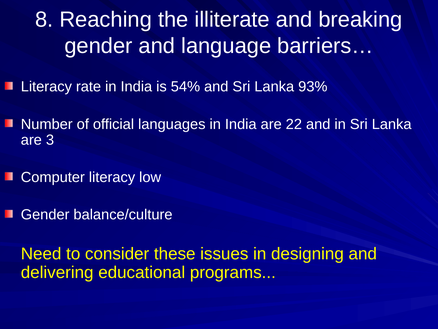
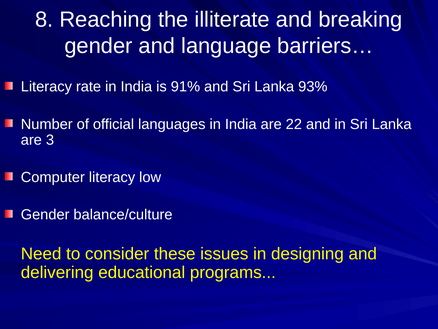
54%: 54% -> 91% (185, 87)
